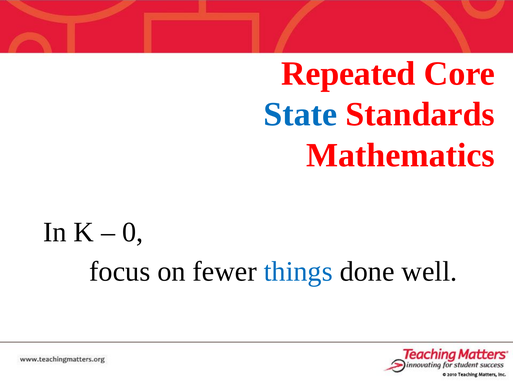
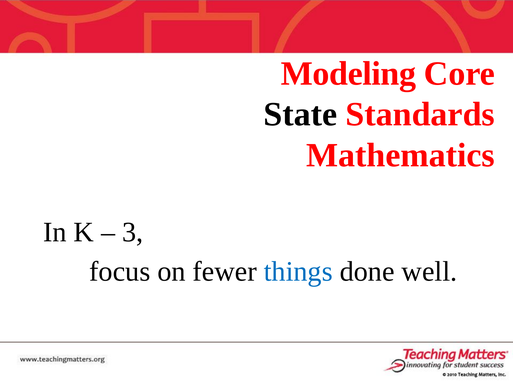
Repeated: Repeated -> Modeling (348, 74)
State colour: blue -> black (300, 114)
0: 0 -> 3 (133, 232)
